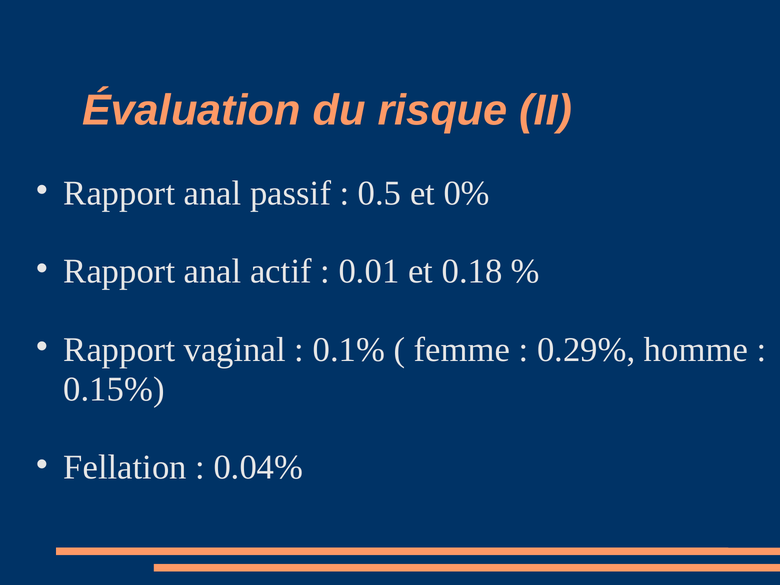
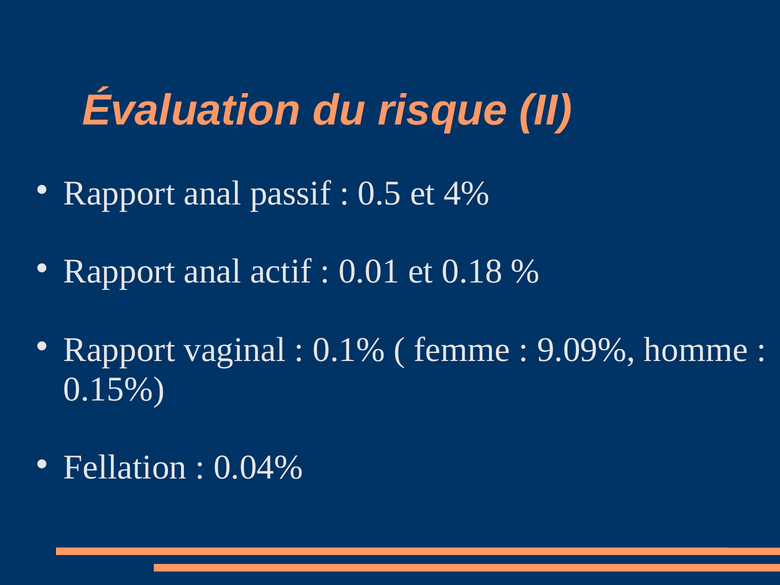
0%: 0% -> 4% (467, 193)
0.29%: 0.29% -> 9.09% (586, 350)
